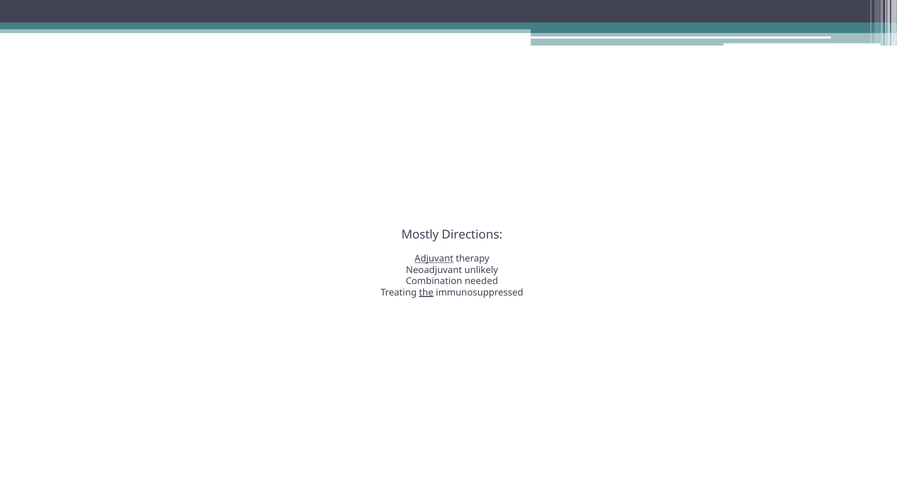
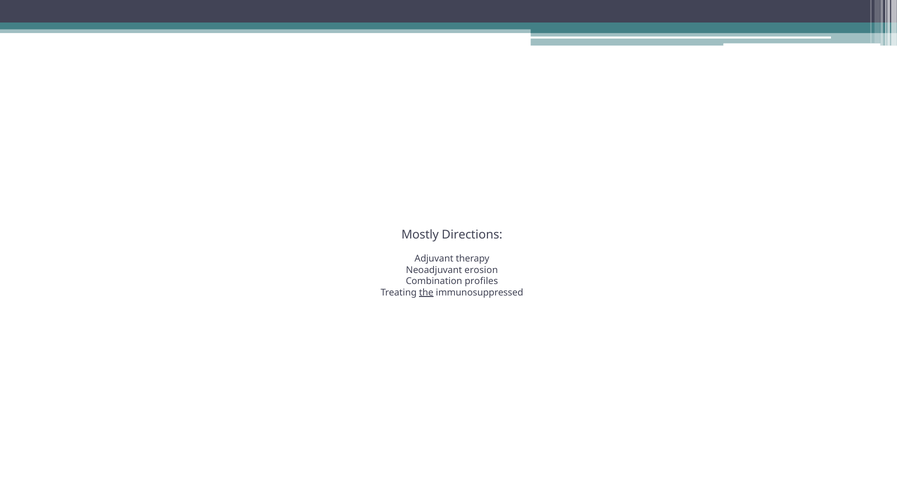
Adjuvant underline: present -> none (434, 259)
unlikely: unlikely -> erosion (481, 270)
needed: needed -> profiles (481, 282)
